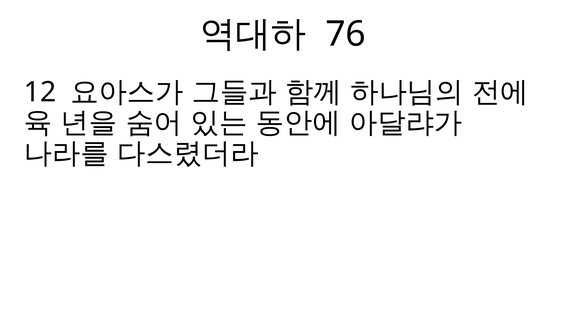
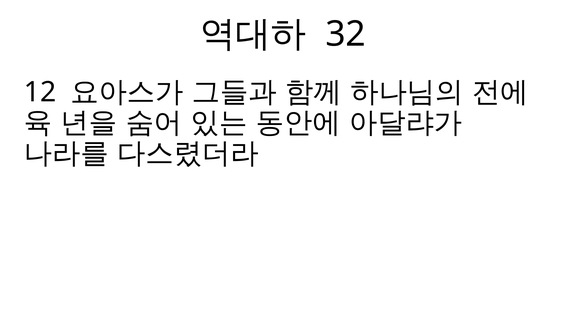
76: 76 -> 32 (346, 34)
